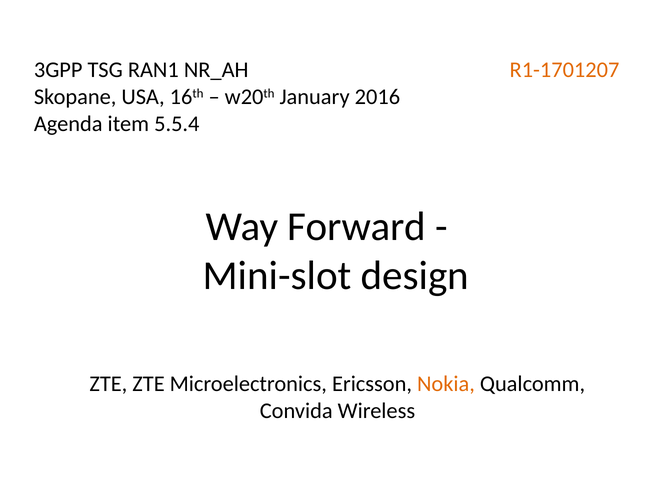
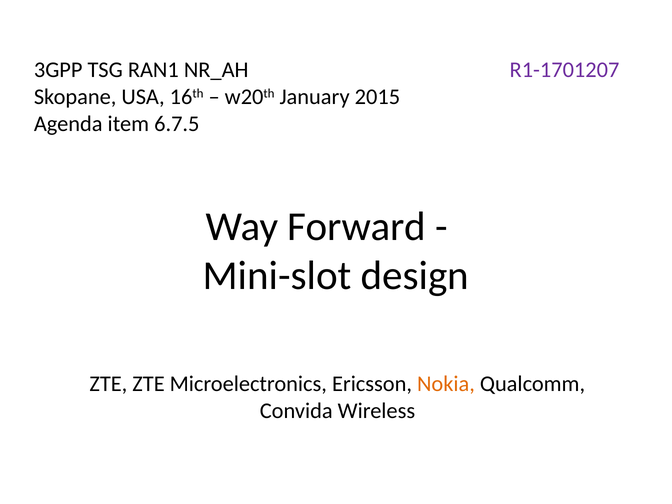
R1-1701207 colour: orange -> purple (564, 70)
2016: 2016 -> 2015 (377, 97)
5.5.4: 5.5.4 -> 6.7.5 (177, 124)
